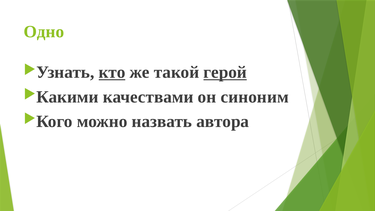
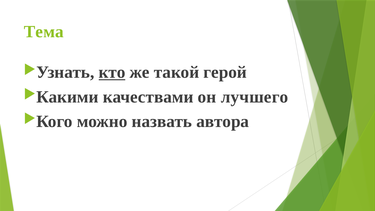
Одно: Одно -> Тема (44, 32)
герой underline: present -> none (225, 72)
синоним: синоним -> лучшего (255, 97)
